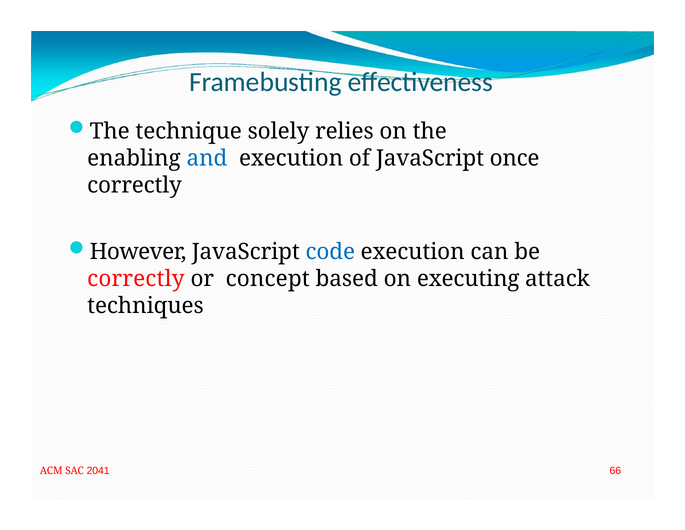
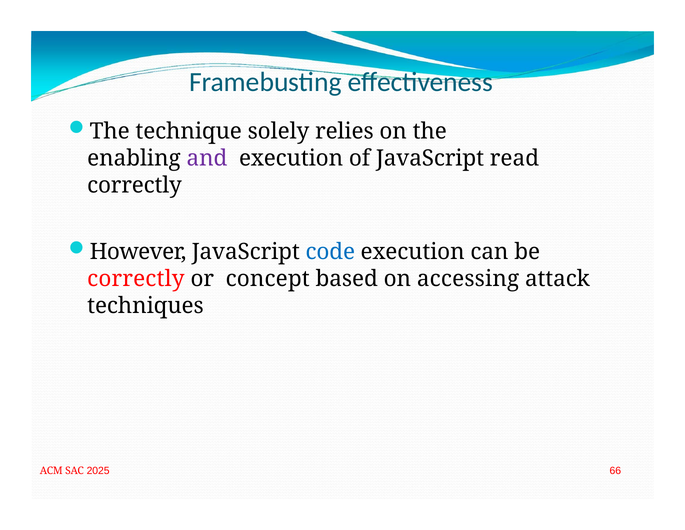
and colour: blue -> purple (207, 158)
once: once -> read (514, 158)
executing: executing -> accessing (468, 278)
2041: 2041 -> 2025 (98, 470)
